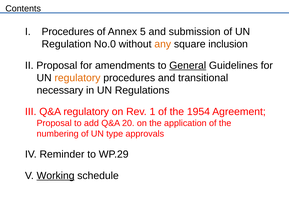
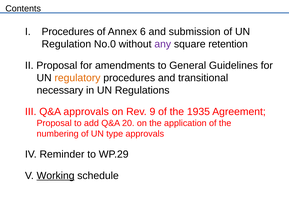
5: 5 -> 6 (143, 32)
any colour: orange -> purple (163, 44)
inclusion: inclusion -> retention (228, 44)
General underline: present -> none (188, 65)
Q&A regulatory: regulatory -> approvals (86, 112)
1: 1 -> 9 (152, 112)
1954: 1954 -> 1935 (198, 112)
